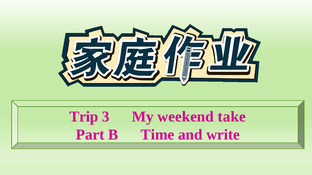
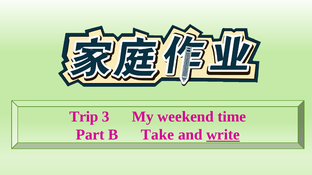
take: take -> time (232, 117)
Time: Time -> Take (157, 135)
write underline: none -> present (223, 135)
